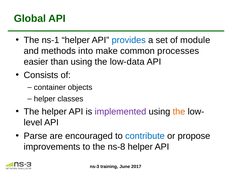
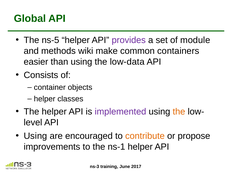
ns-1: ns-1 -> ns-5 (50, 40)
provides colour: blue -> purple (129, 40)
into: into -> wiki (86, 51)
processes: processes -> containers (178, 51)
Parse: Parse -> Using (35, 136)
contribute colour: blue -> orange (145, 136)
ns-8: ns-8 -> ns-1 (116, 147)
